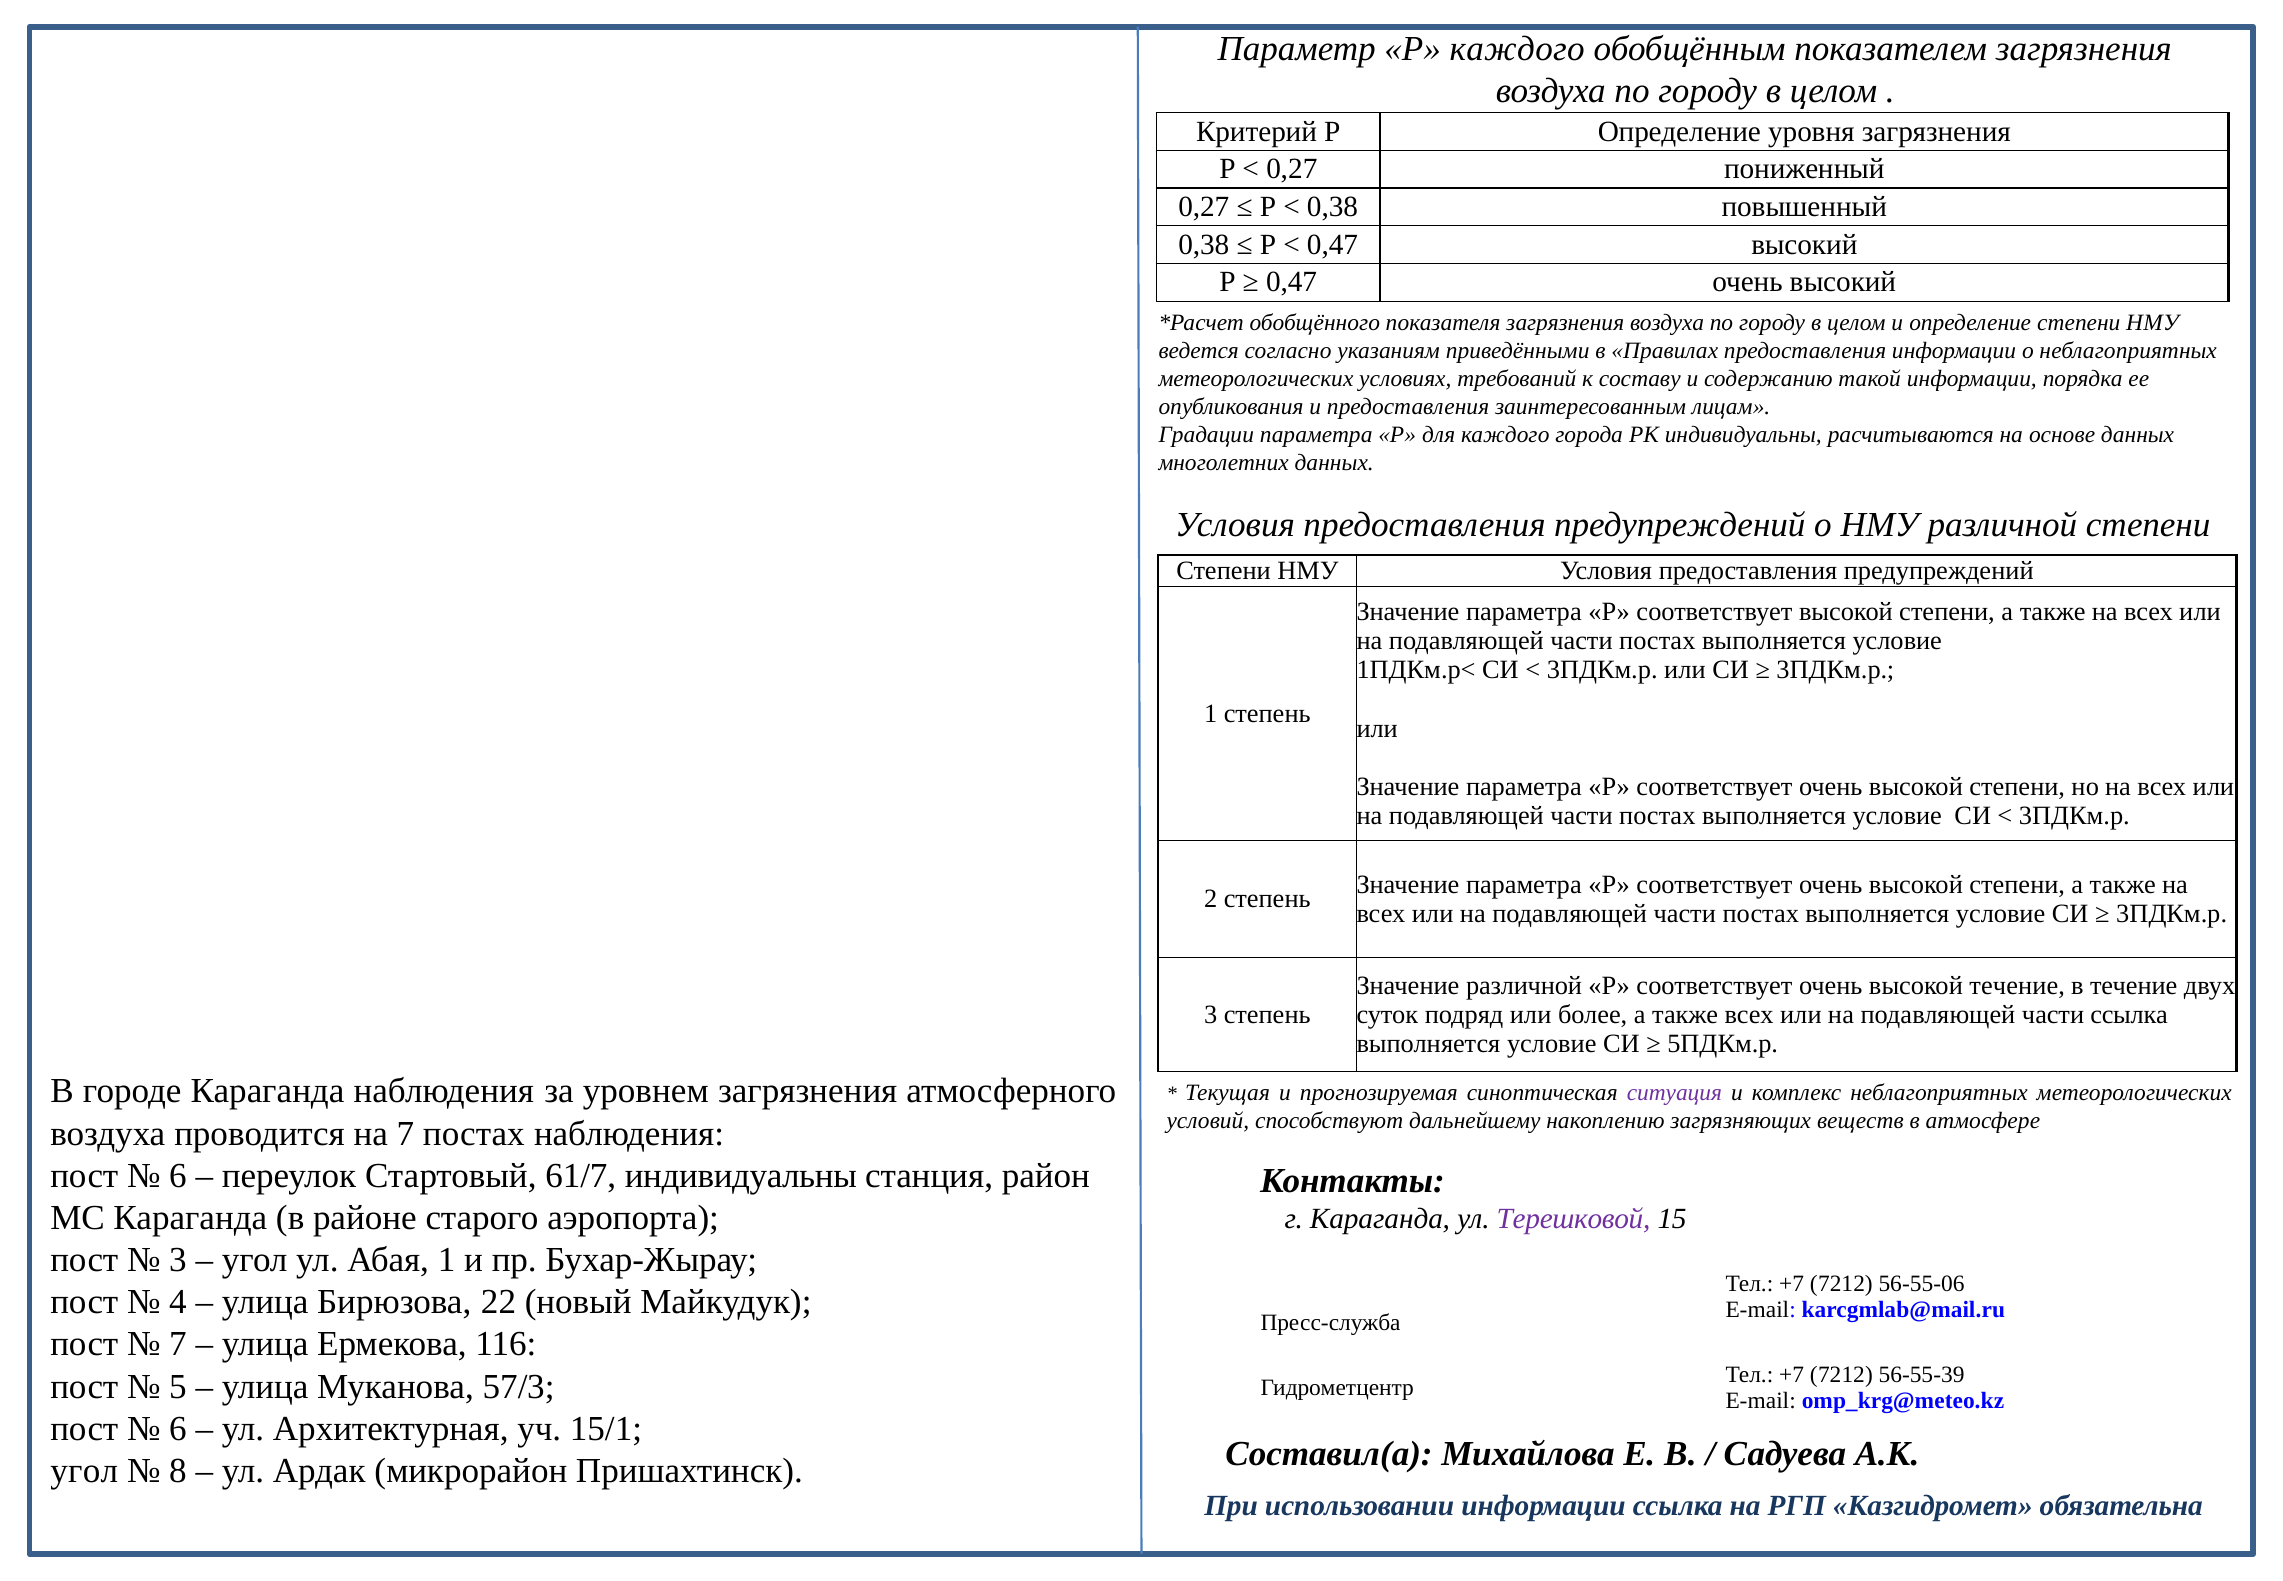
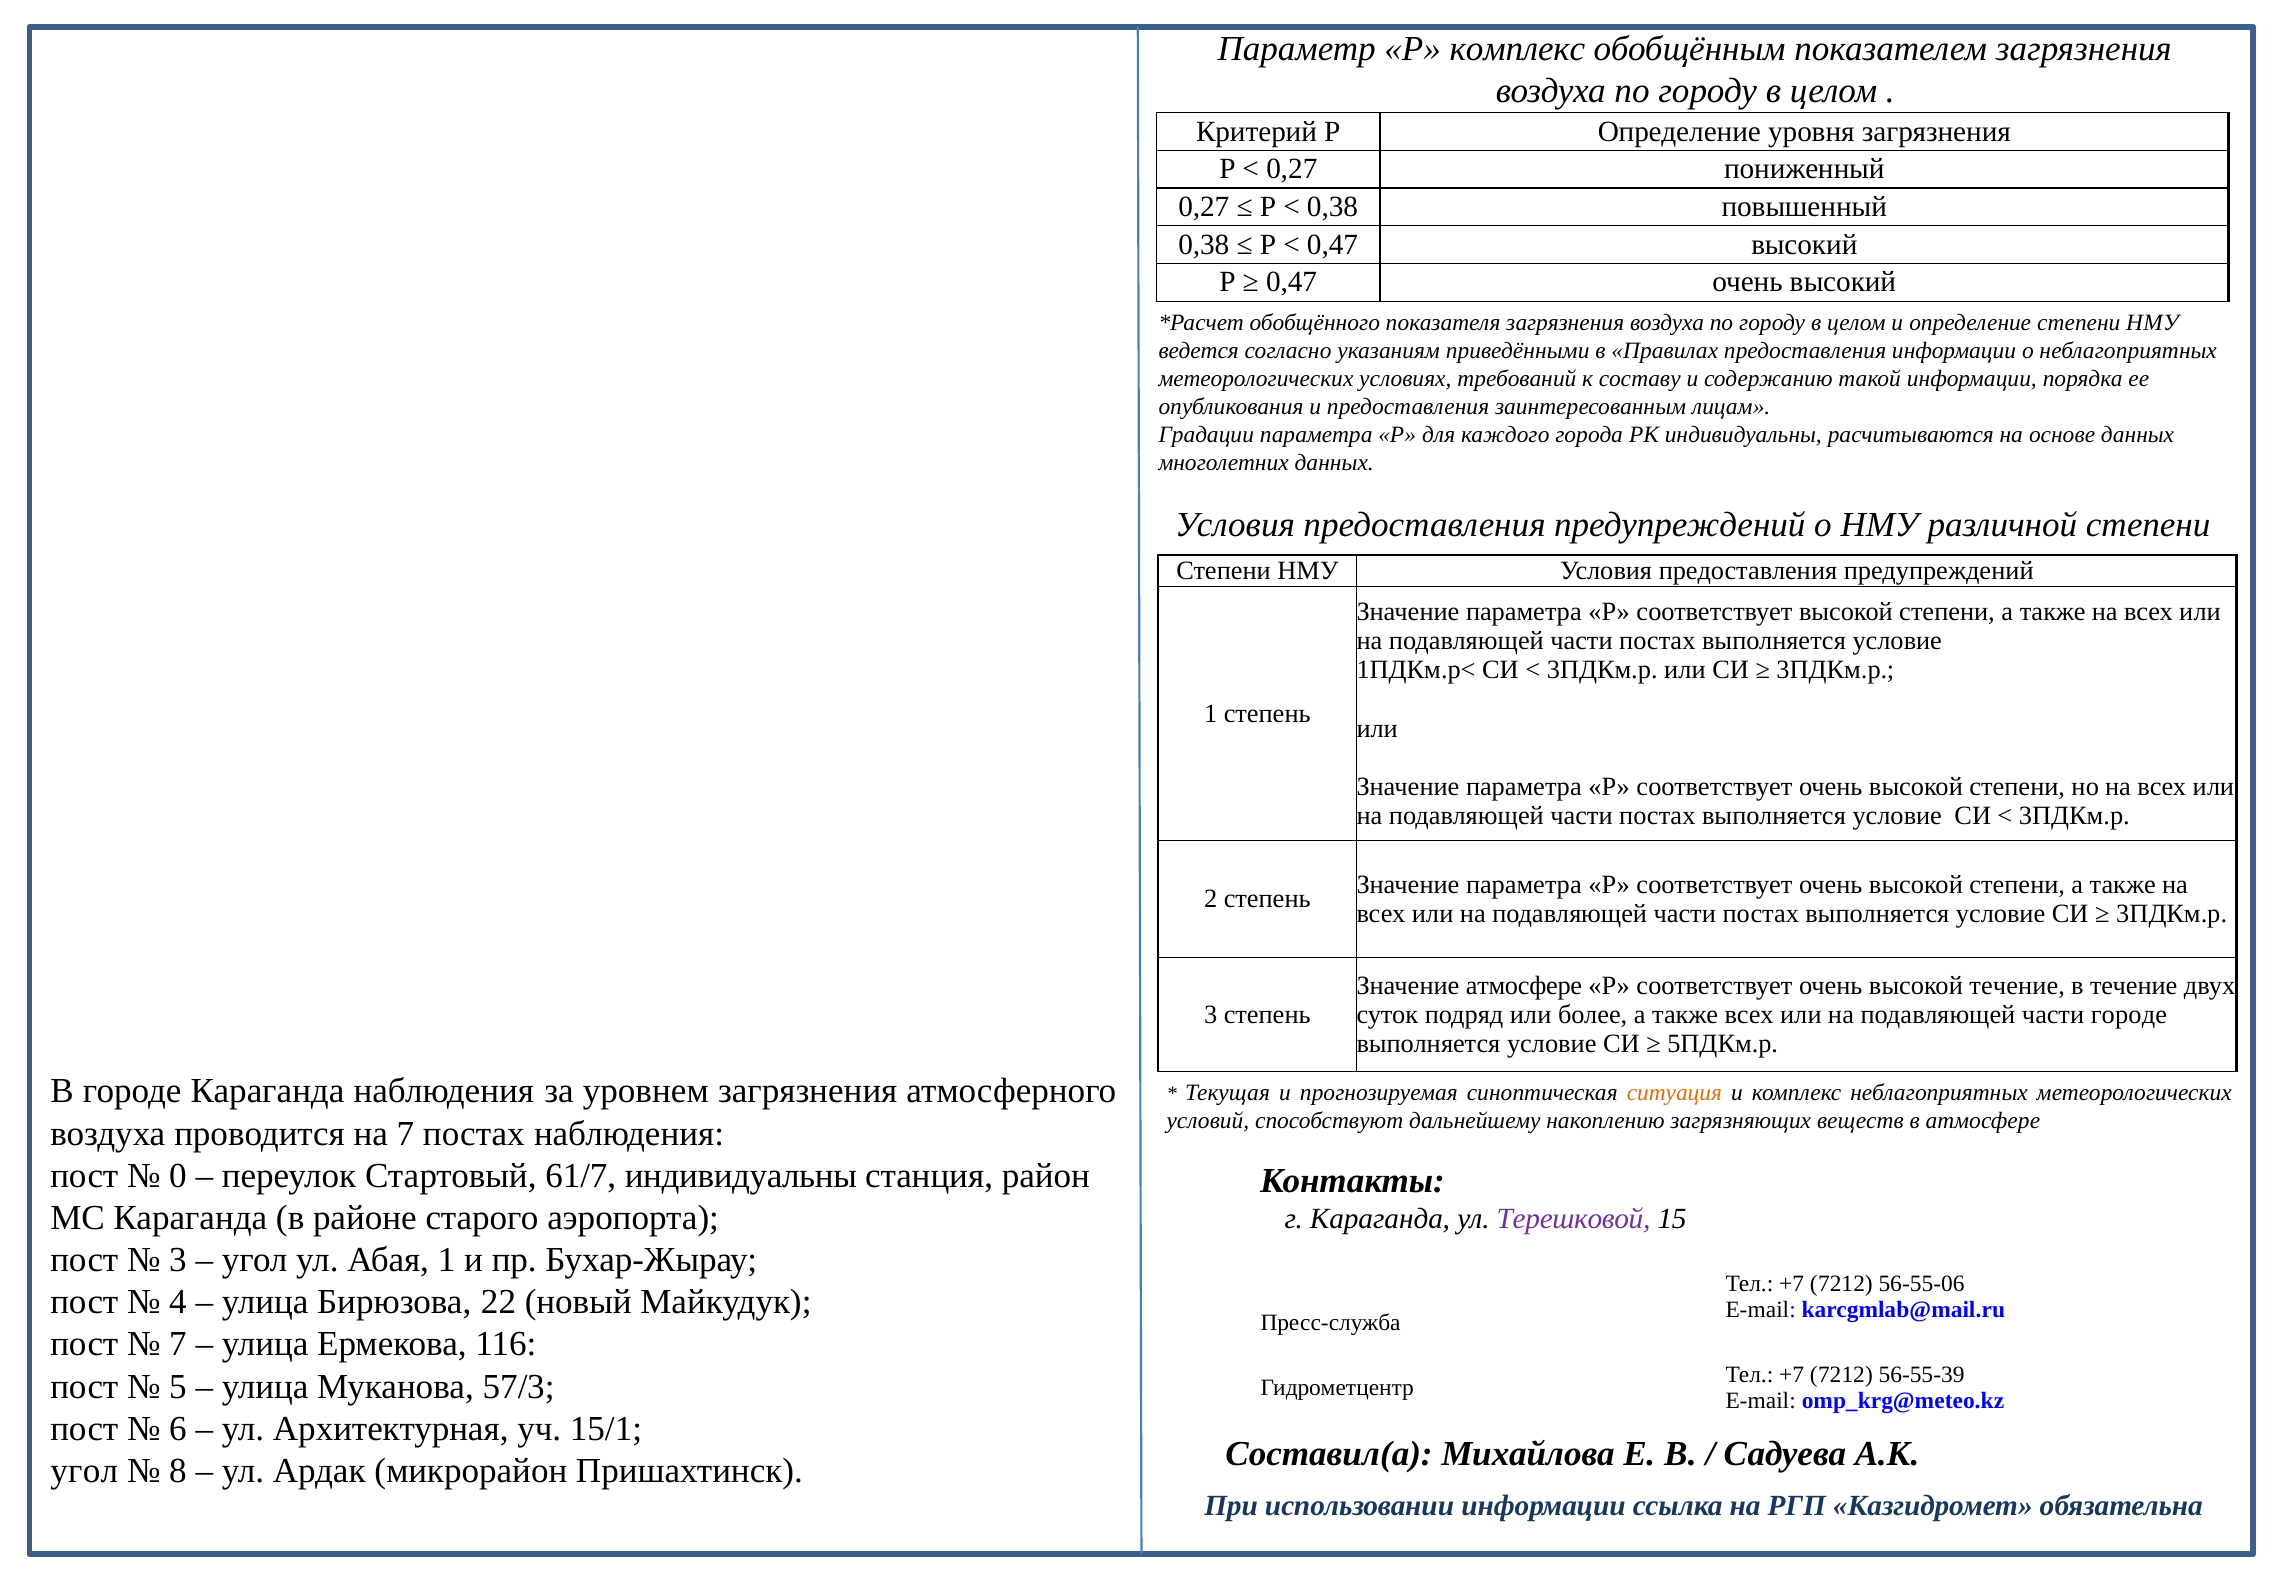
Р каждого: каждого -> комплекс (1517, 48)
Значение различной: различной -> атмосфере (1524, 985)
части ссылка: ссылка -> городе (2129, 1014)
ситуация colour: purple -> orange (1674, 1093)
6: 6 -> 0 (178, 1175)
